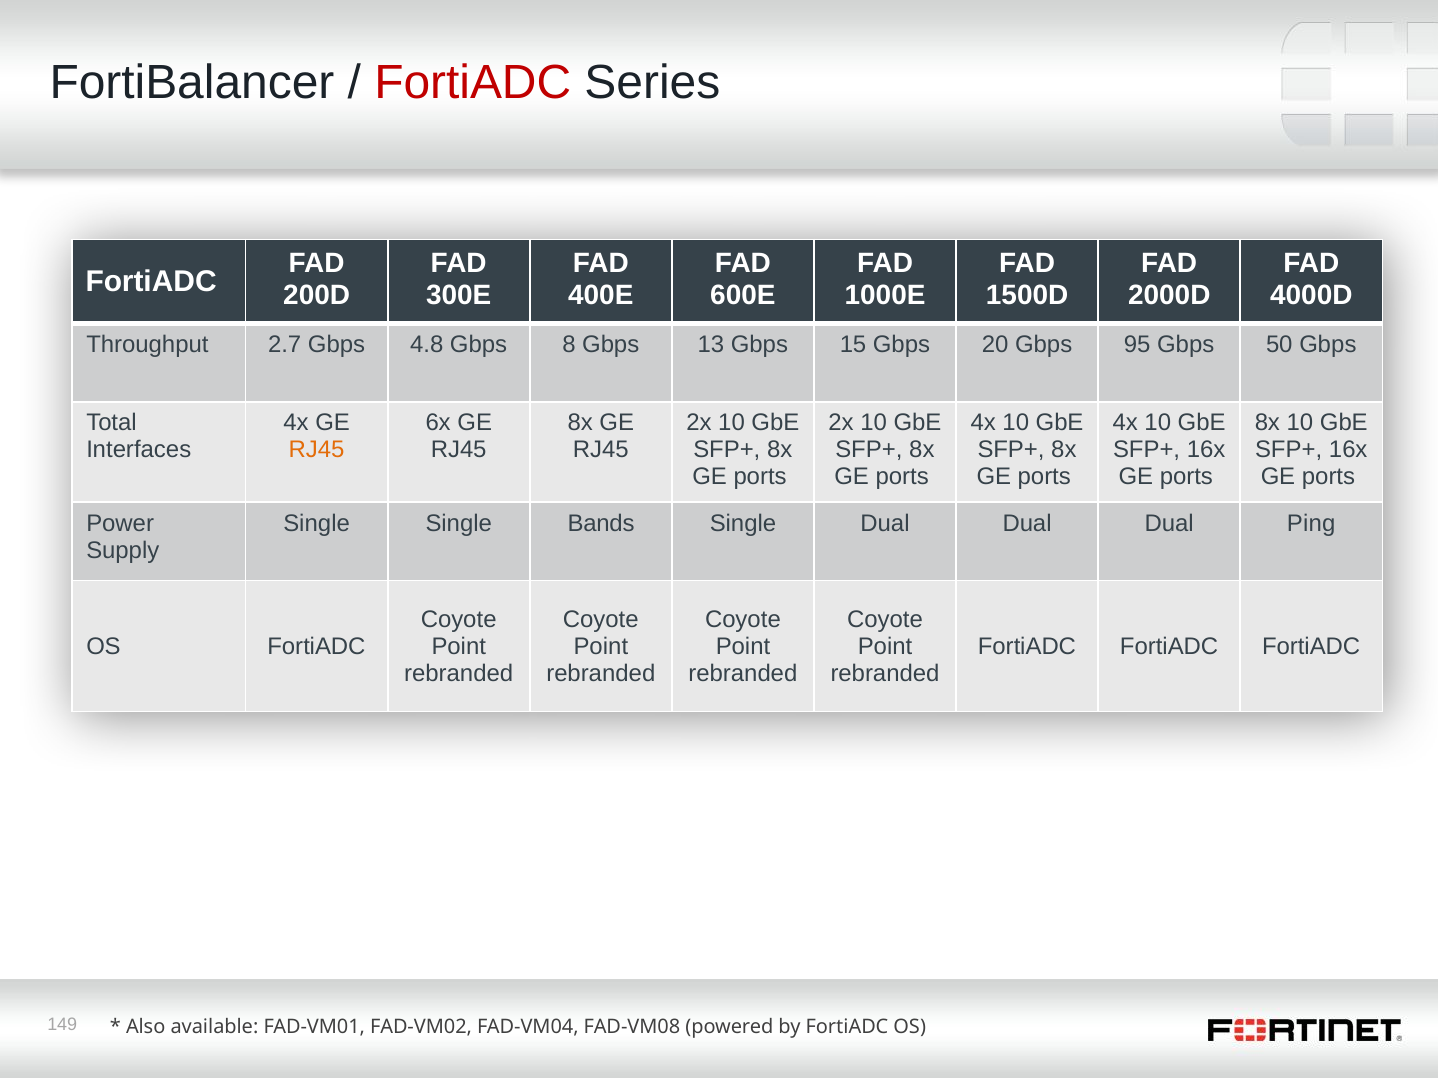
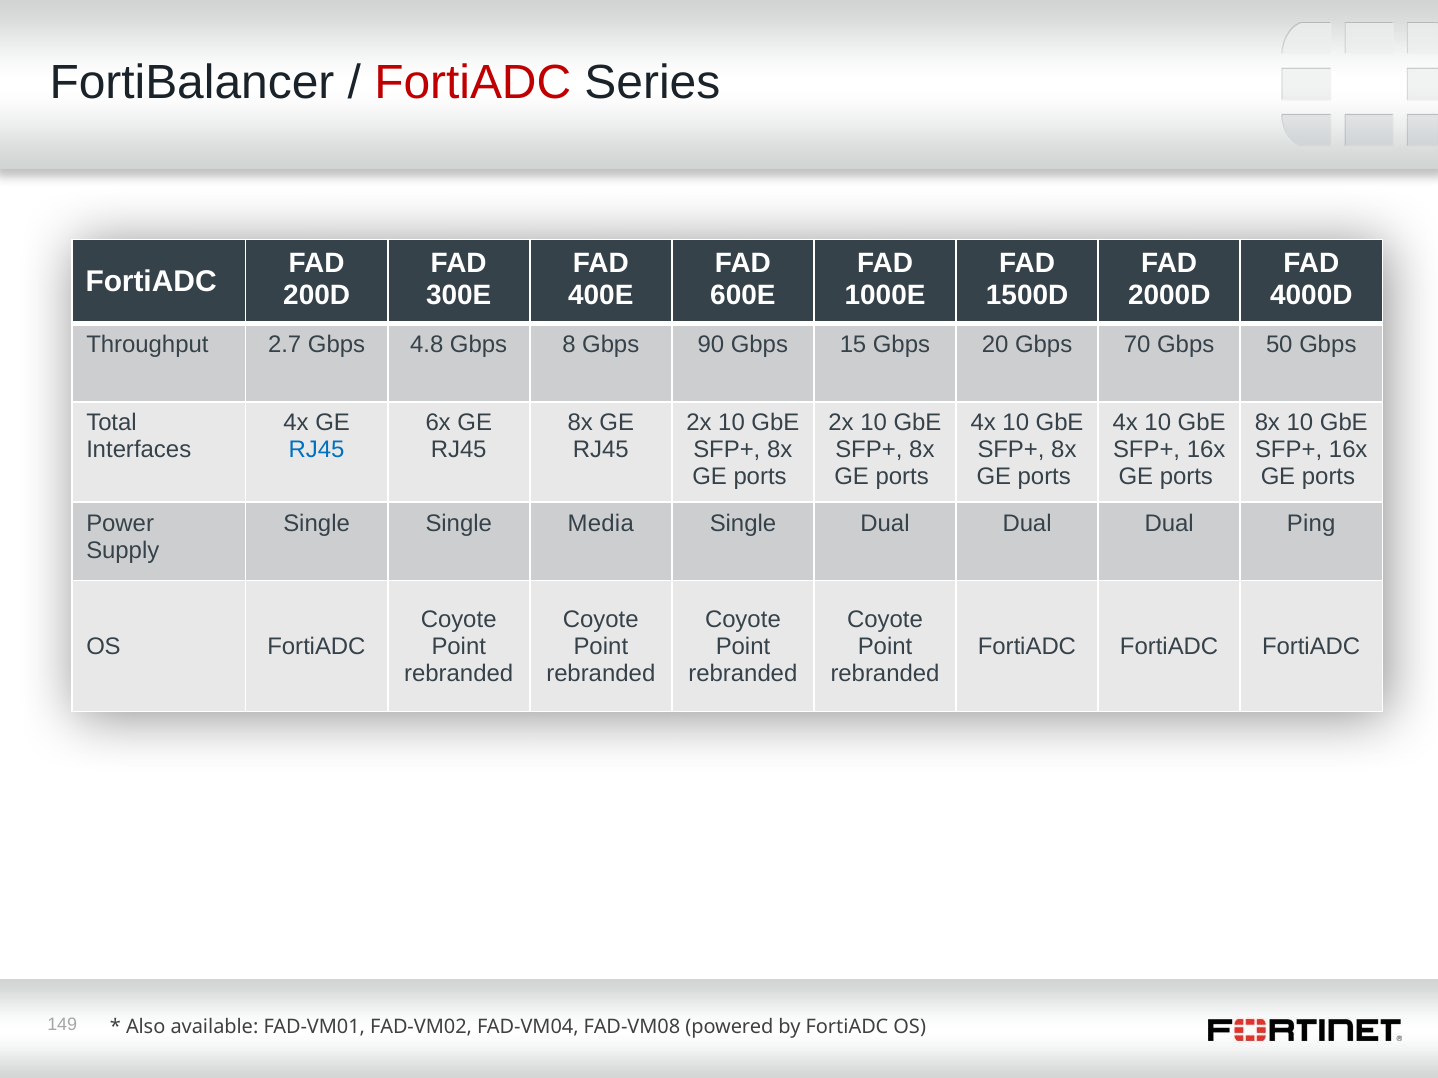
13: 13 -> 90 (711, 345)
95: 95 -> 70 (1137, 345)
RJ45 colour: orange -> blue (317, 450)
Bands: Bands -> Media (601, 524)
